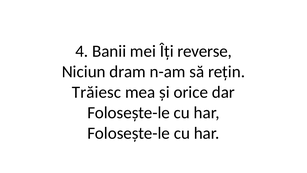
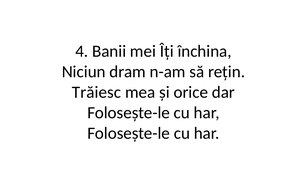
reverse: reverse -> închina (205, 51)
